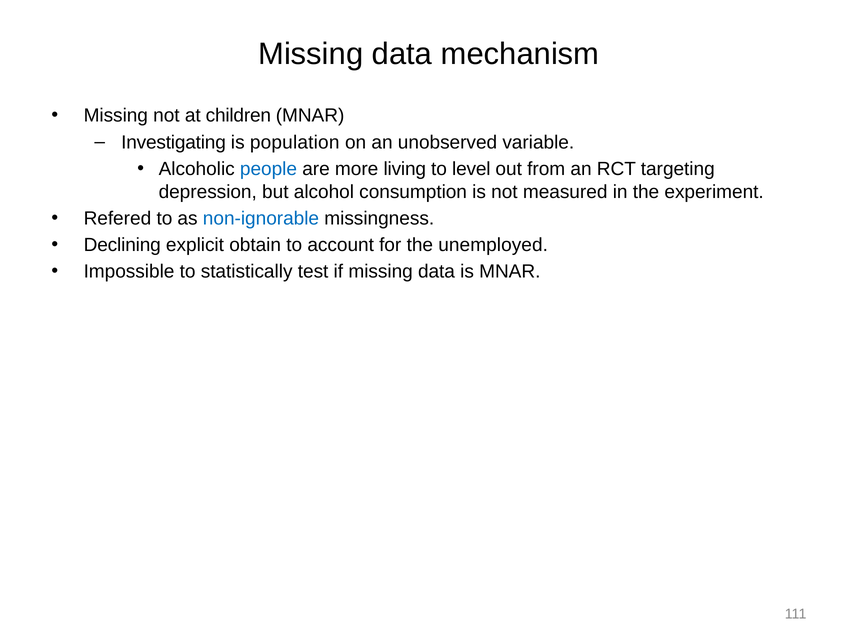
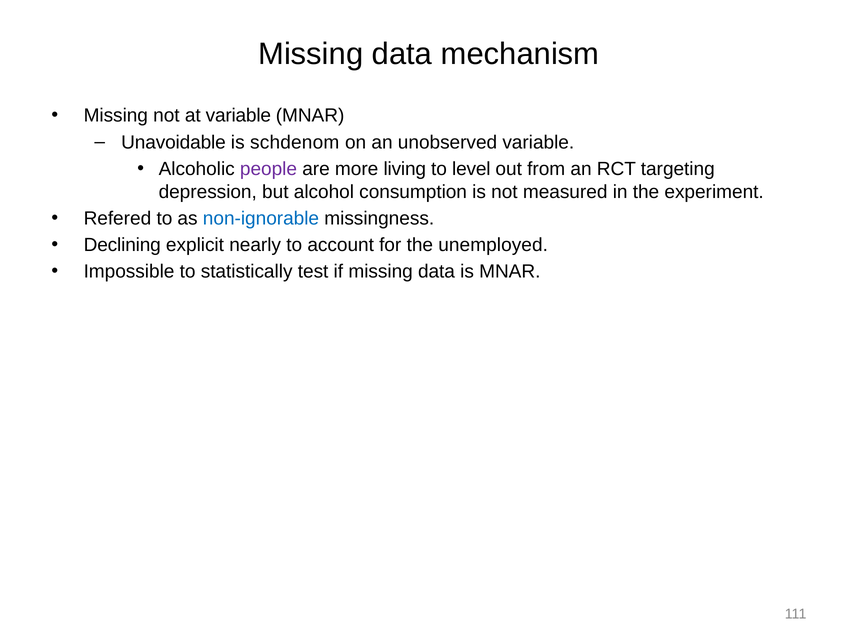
at children: children -> variable (238, 116)
Investigating: Investigating -> Unavoidable (174, 142)
population: population -> schdenom (295, 142)
people colour: blue -> purple (269, 169)
obtain: obtain -> nearly (255, 245)
